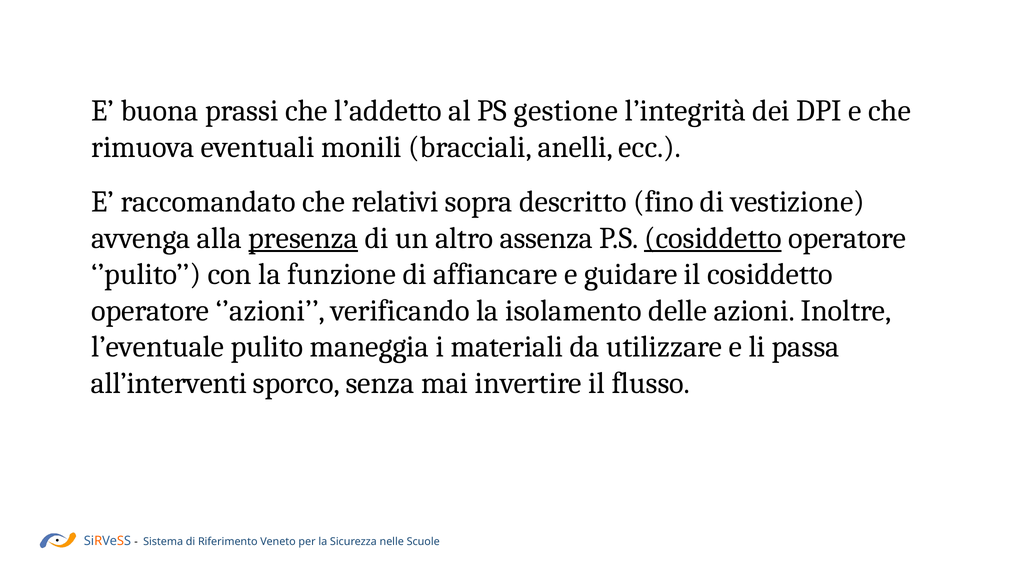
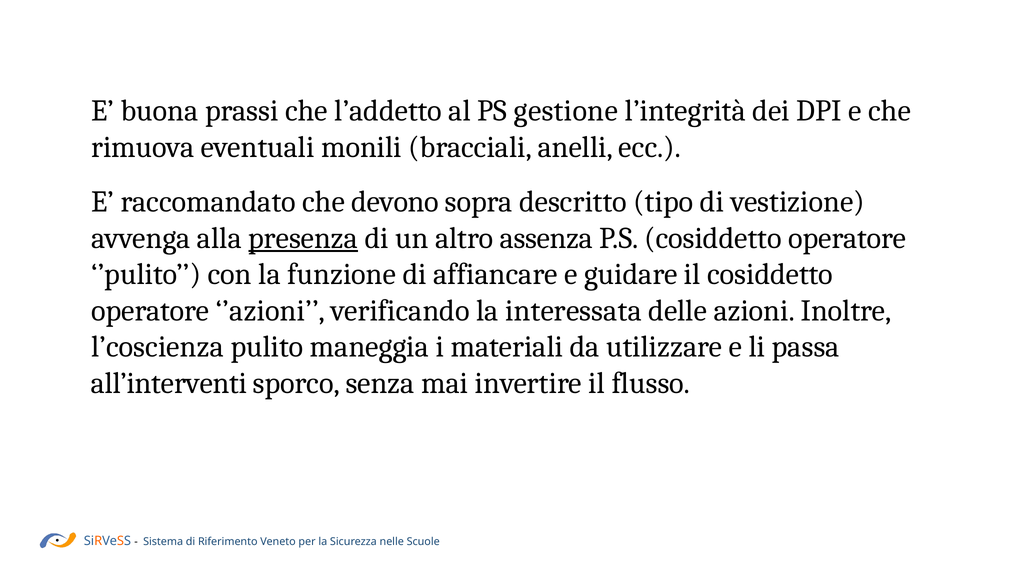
relativi: relativi -> devono (395, 202)
fino: fino -> tipo (663, 202)
cosiddetto underline: present -> none (713, 238)
isolamento: isolamento -> interessata (573, 310)
l’eventuale: l’eventuale -> l’coscienza (158, 347)
